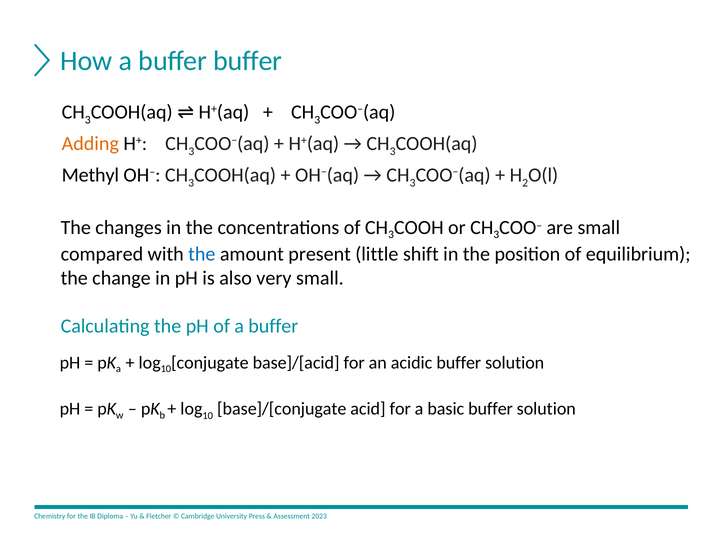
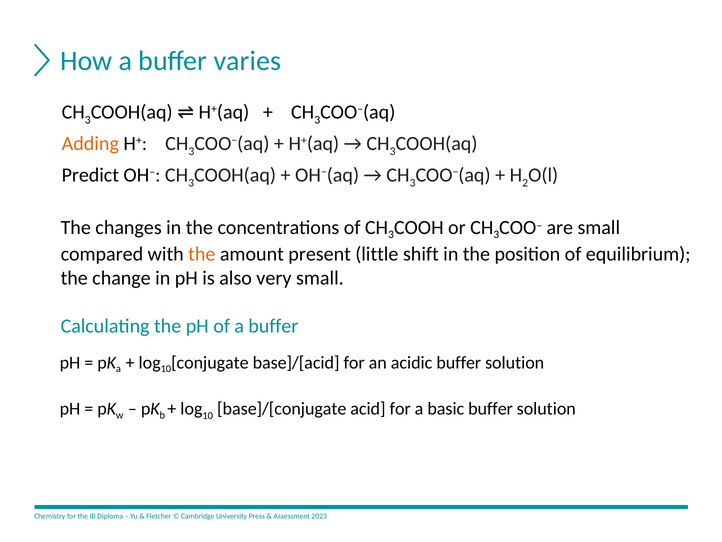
buffer buffer: buffer -> varies (247, 61)
Methyl: Methyl -> Predict (90, 175)
the colour: blue -> orange (202, 254)
